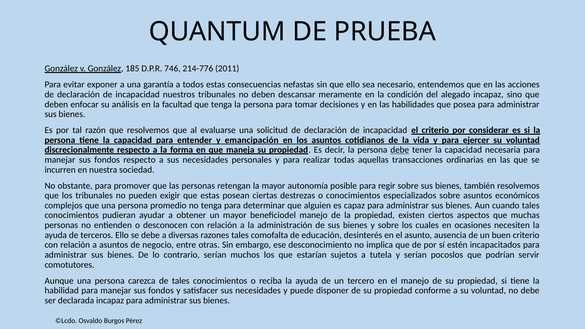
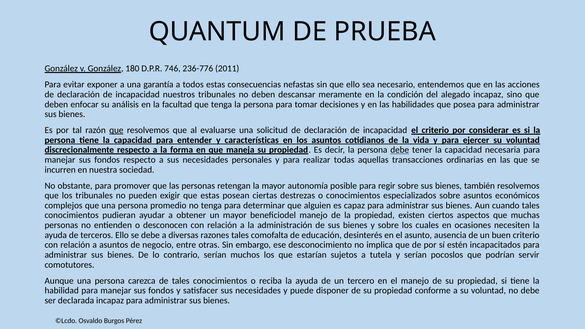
185: 185 -> 180 (132, 69)
214-776: 214-776 -> 236-776 (198, 69)
que underline: none -> present (116, 130)
emancipación: emancipación -> características (252, 140)
